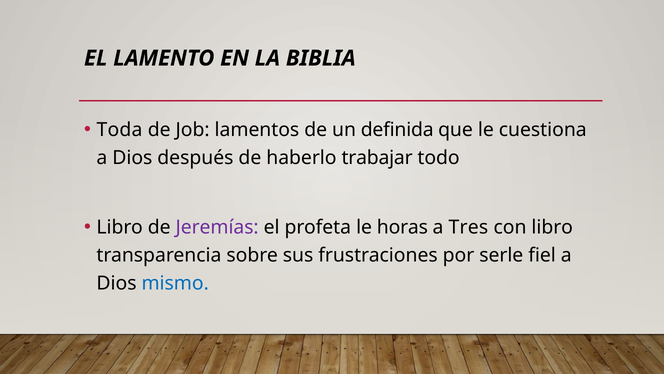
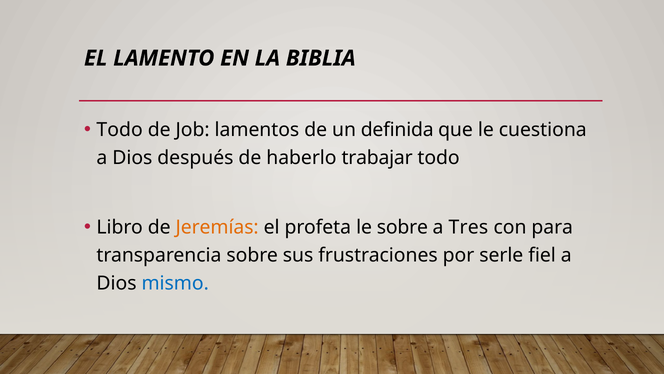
Toda: Toda -> Todo (120, 130)
Jeremías colour: purple -> orange (217, 227)
le horas: horas -> sobre (402, 227)
con libro: libro -> para (552, 227)
